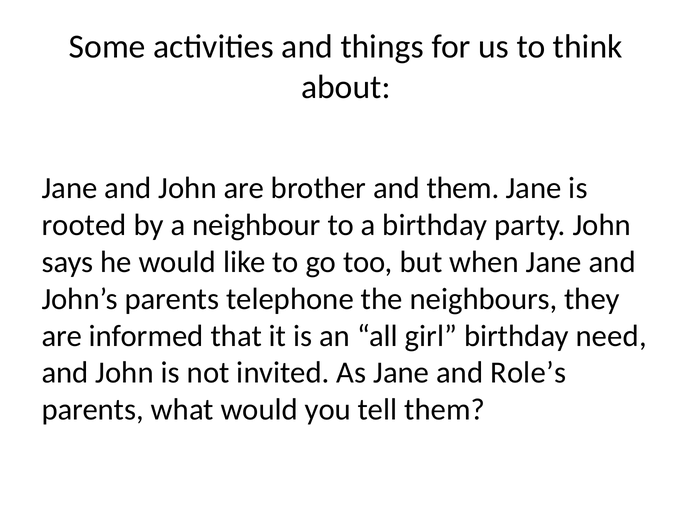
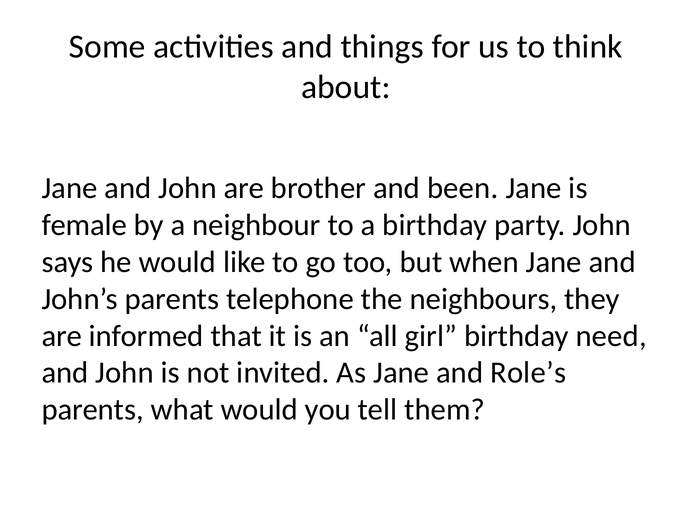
and them: them -> been (463, 188)
rooted: rooted -> female (84, 225)
